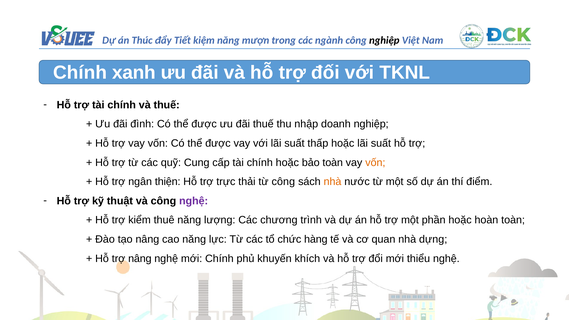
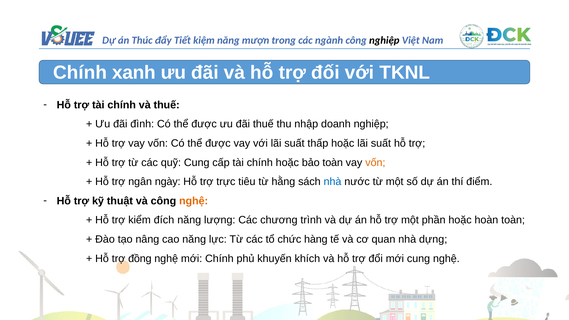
thiện: thiện -> ngày (168, 182)
thải: thải -> tiêu (247, 182)
từ công: công -> hằng (283, 182)
nhà colour: orange -> blue (333, 182)
nghệ colour: purple -> orange (194, 201)
thuê: thuê -> đích (164, 220)
trợ nâng: nâng -> đồng (140, 259)
mới thiểu: thiểu -> cung (419, 259)
